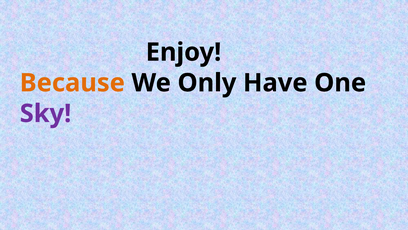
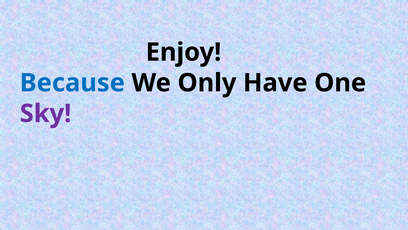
Because colour: orange -> blue (72, 83)
